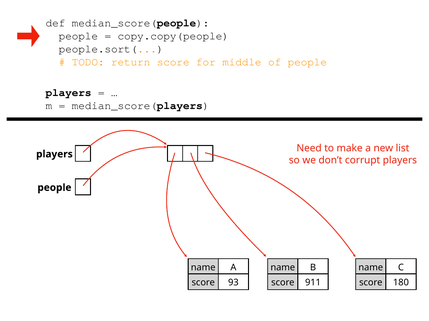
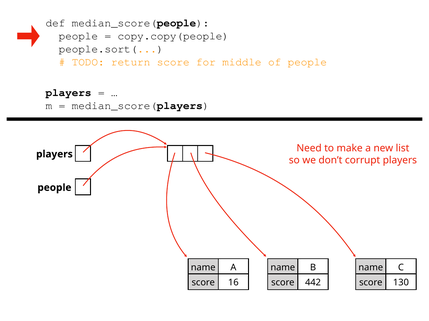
93: 93 -> 16 (233, 283)
911: 911 -> 442 (313, 283)
180: 180 -> 130 (401, 283)
